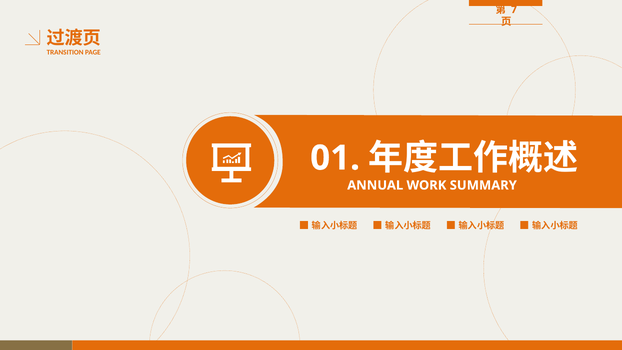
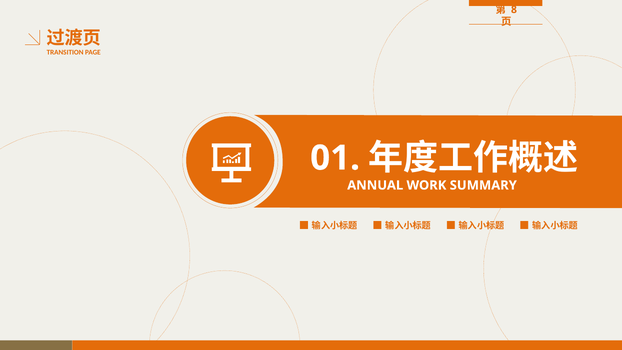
7: 7 -> 8 (514, 10)
